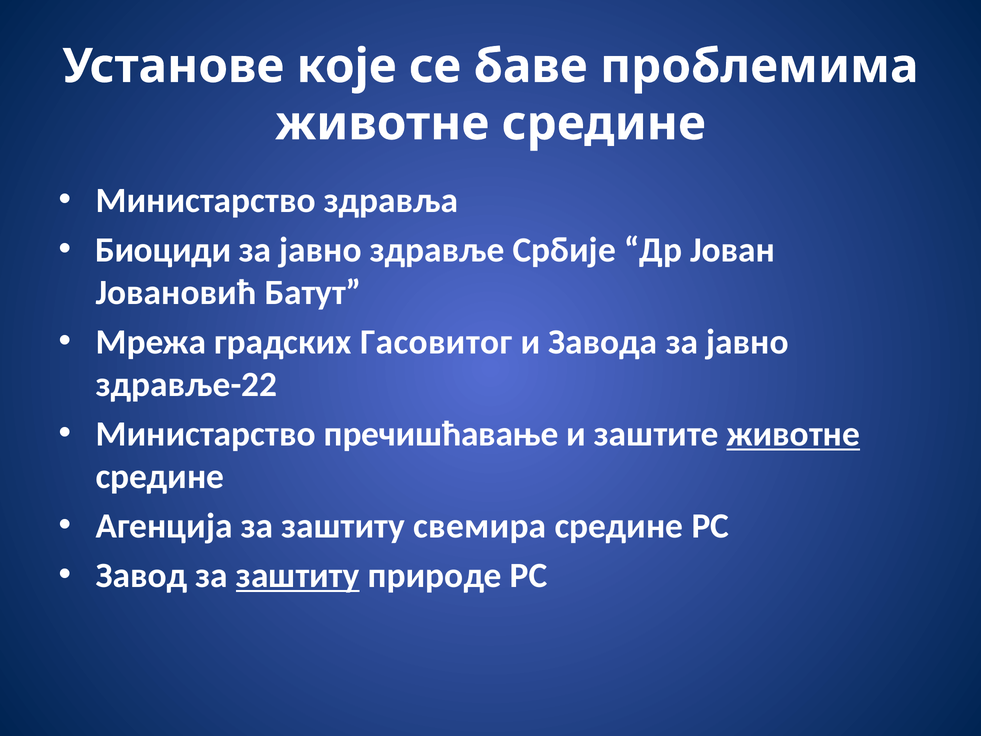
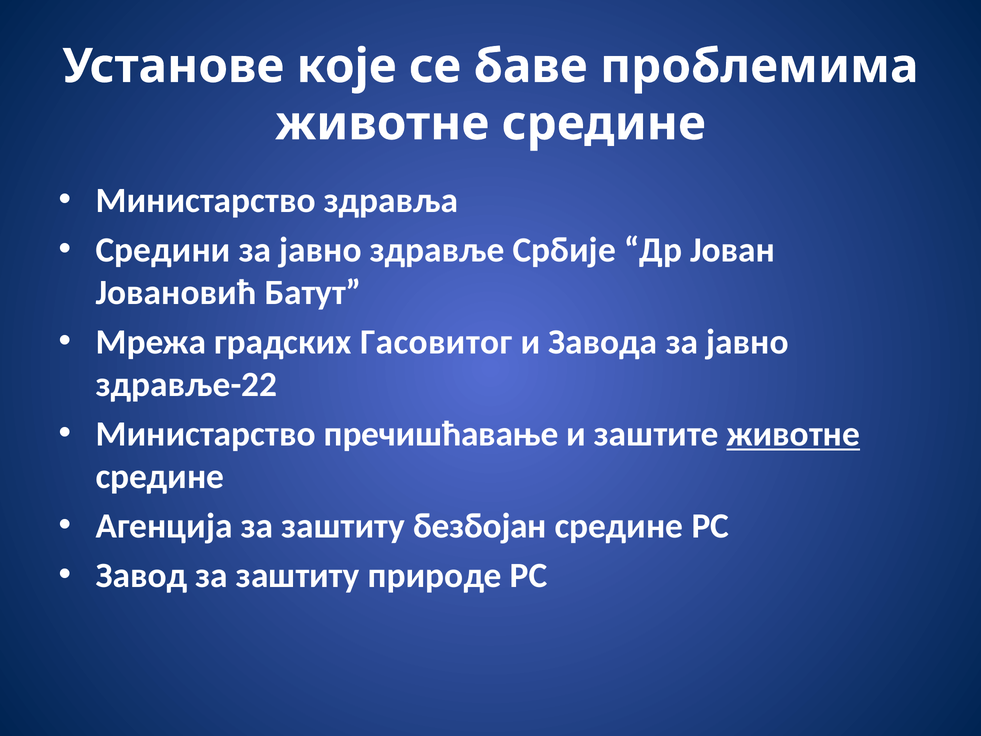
Биоциди: Биоциди -> Средини (163, 250)
свемира: свемира -> безбојан (480, 526)
заштиту underline: present -> none (298, 576)
